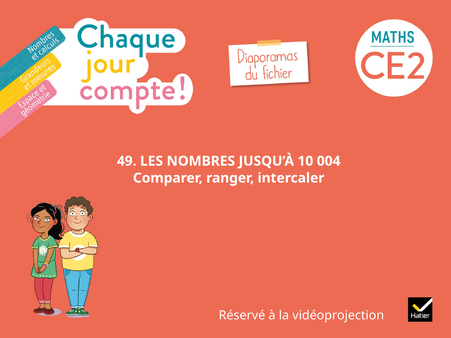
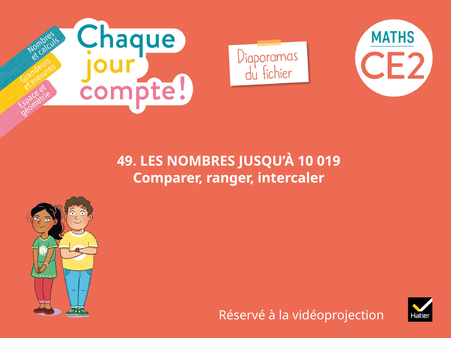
004: 004 -> 019 (329, 161)
